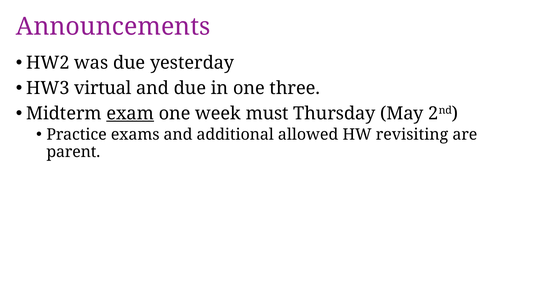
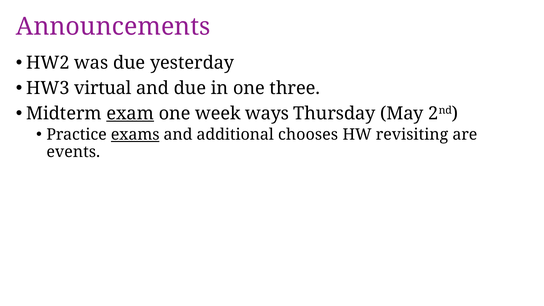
must: must -> ways (267, 113)
exams underline: none -> present (135, 135)
allowed: allowed -> chooses (308, 135)
parent: parent -> events (73, 152)
